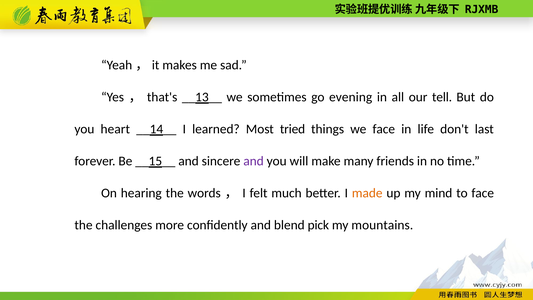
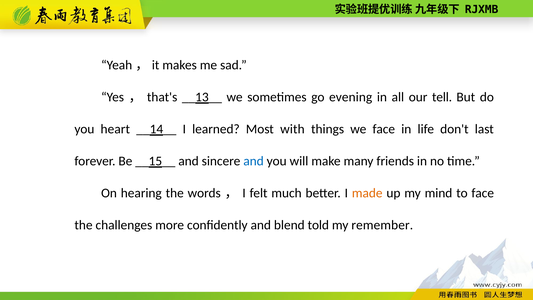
tried: tried -> with (292, 129)
and colour: purple -> blue (254, 161)
pick: pick -> told (318, 225)
mountains: mountains -> remember (382, 225)
